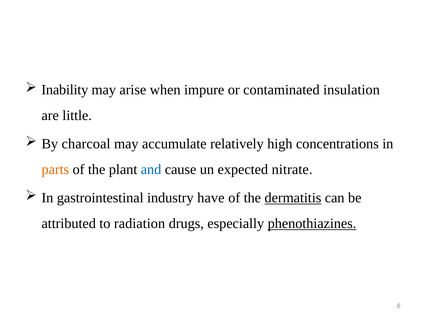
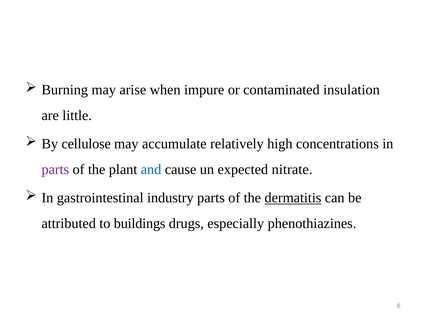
Inability: Inability -> Burning (65, 90)
charcoal: charcoal -> cellulose (86, 144)
parts colour: orange -> purple (55, 169)
industry have: have -> parts (211, 198)
radiation: radiation -> buildings (140, 223)
phenothiazines underline: present -> none (312, 223)
